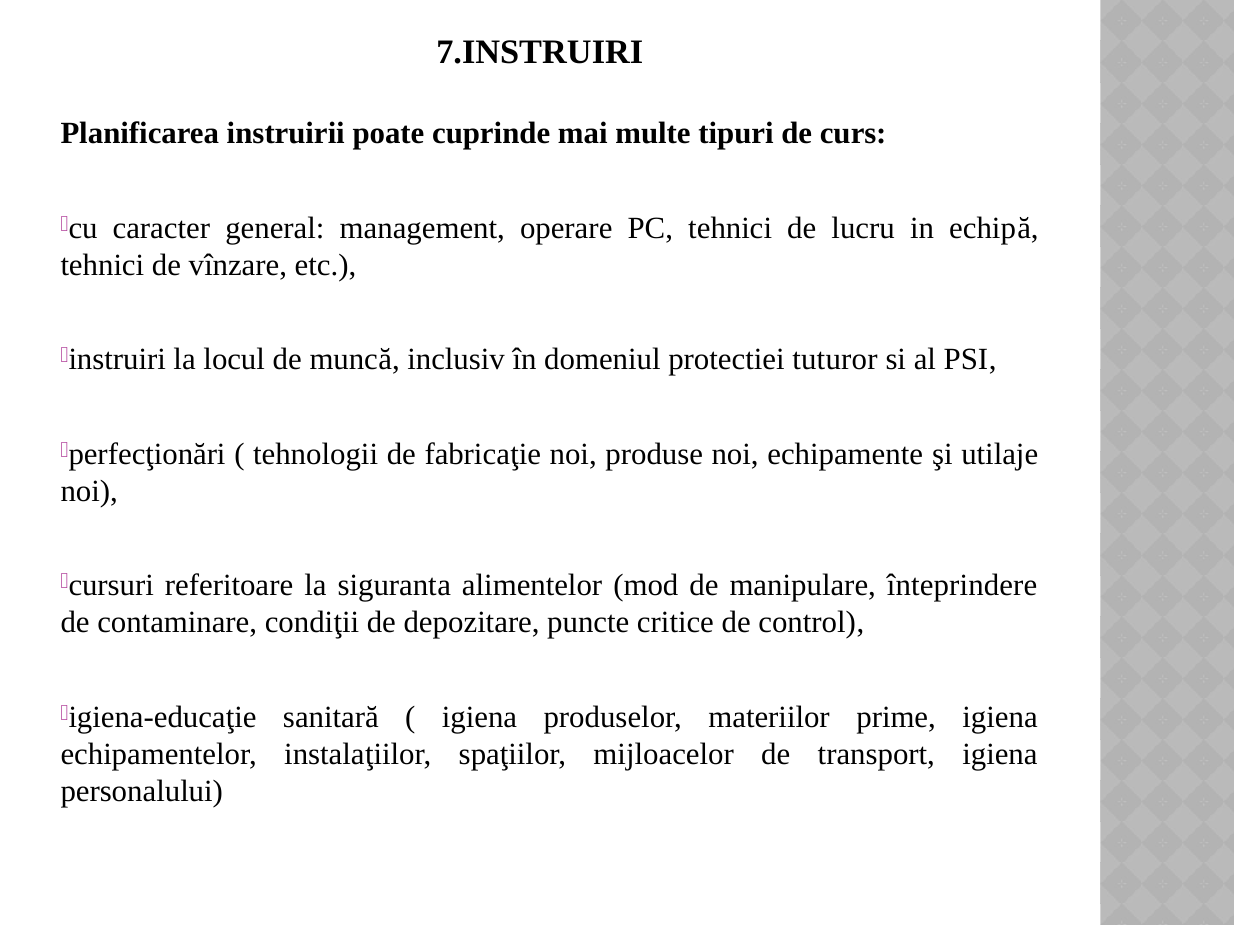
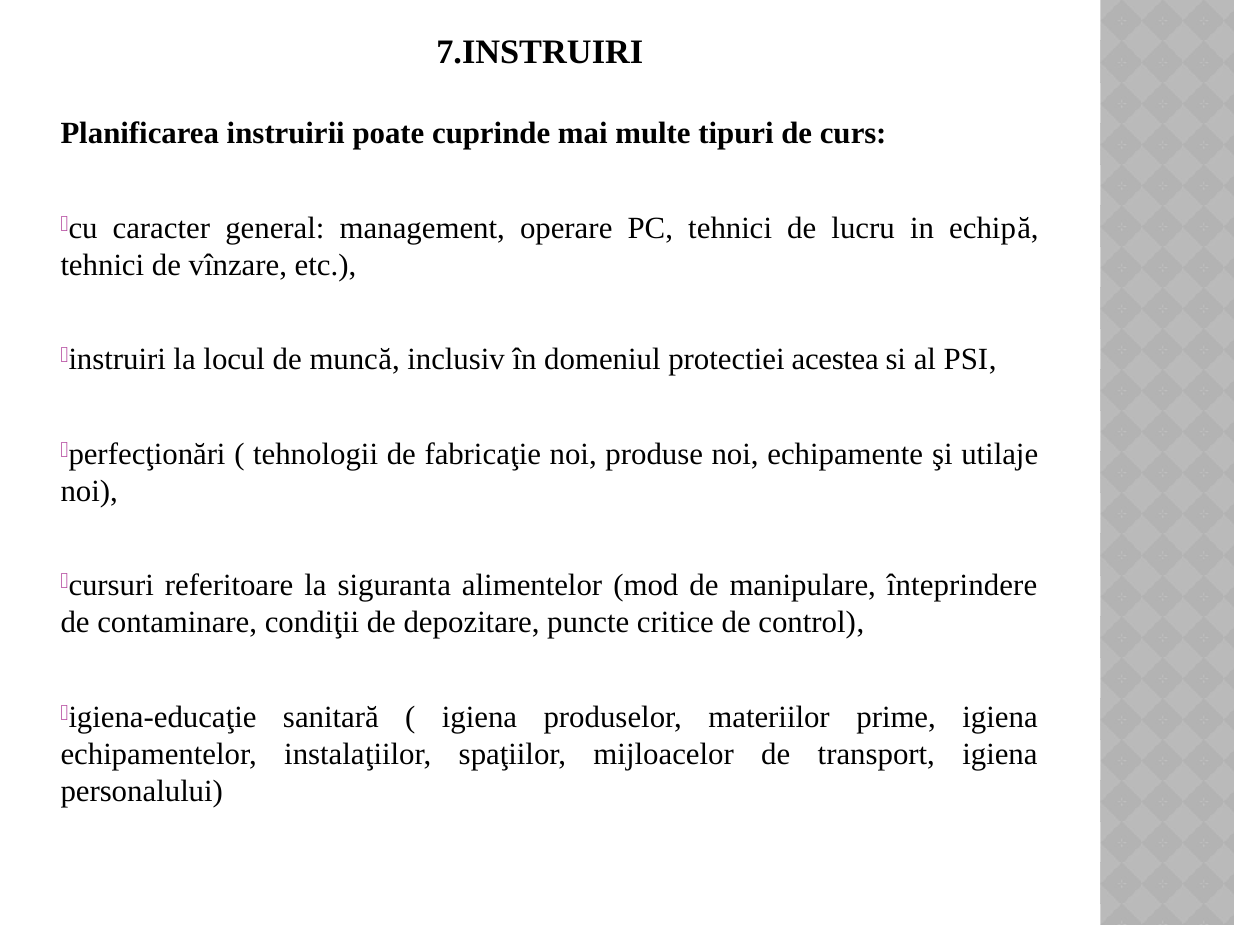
tuturor: tuturor -> acestea (835, 360)
